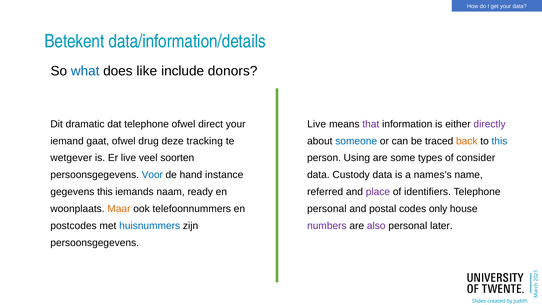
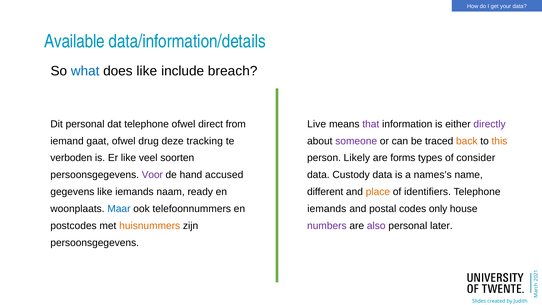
Betekent: Betekent -> Available (74, 41)
donors: donors -> breach (233, 71)
Dit dramatic: dramatic -> personal (85, 124)
direct your: your -> from (236, 124)
someone colour: blue -> purple (356, 141)
this colour: blue -> orange (499, 141)
wetgever: wetgever -> verboden (71, 158)
Er live: live -> like (129, 158)
Using: Using -> Likely (357, 158)
some: some -> forms (403, 158)
Voor colour: blue -> purple (152, 175)
instance: instance -> accused (224, 175)
gegevens this: this -> like (105, 192)
referred: referred -> different (325, 192)
place colour: purple -> orange (378, 192)
Maar colour: orange -> blue (119, 209)
personal: personal -> iemands (327, 209)
huisnummers colour: blue -> orange (150, 226)
